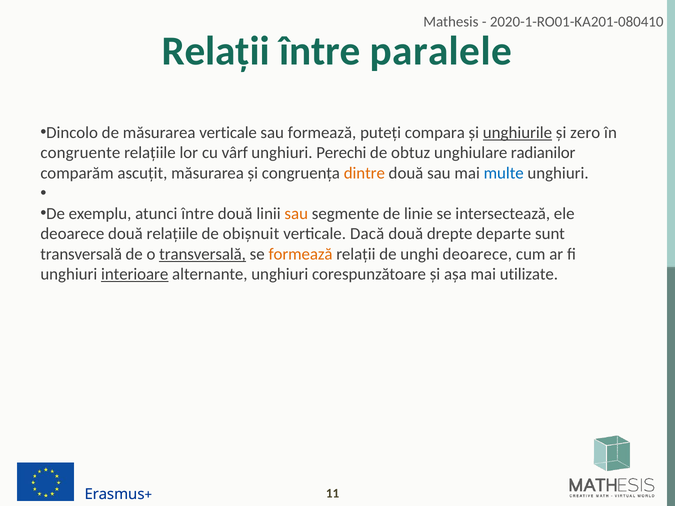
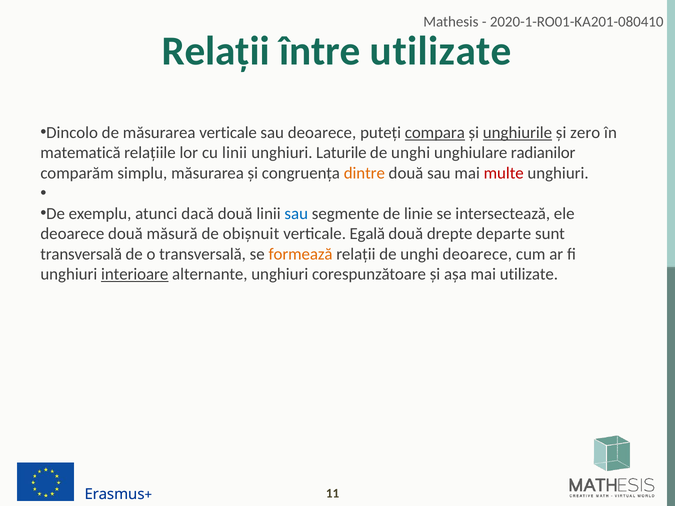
între paralele: paralele -> utilizate (441, 51)
sau formează: formează -> deoarece (322, 133)
compara underline: none -> present (435, 133)
congruente: congruente -> matematică (81, 153)
cu vârf: vârf -> linii (235, 153)
Perechi: Perechi -> Laturile (341, 153)
obtuz: obtuz -> unghi (411, 153)
ascuțit: ascuțit -> simplu (142, 173)
multe colour: blue -> red (504, 173)
atunci între: între -> dacă (198, 214)
sau colour: orange -> blue (296, 214)
două relațiile: relațiile -> măsură (172, 234)
Dacă: Dacă -> Egală (367, 234)
transversală underline: present -> none (203, 254)
